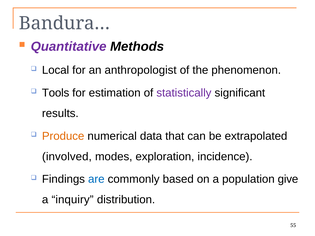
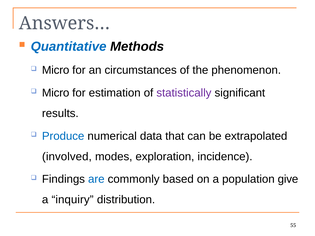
Bandura…: Bandura… -> Answers… (64, 23)
Quantitative colour: purple -> blue (69, 47)
Local: Local -> Micro (56, 70)
anthropologist: anthropologist -> circumstances (141, 70)
Tools: Tools -> Micro (56, 93)
Produce colour: orange -> blue (63, 136)
